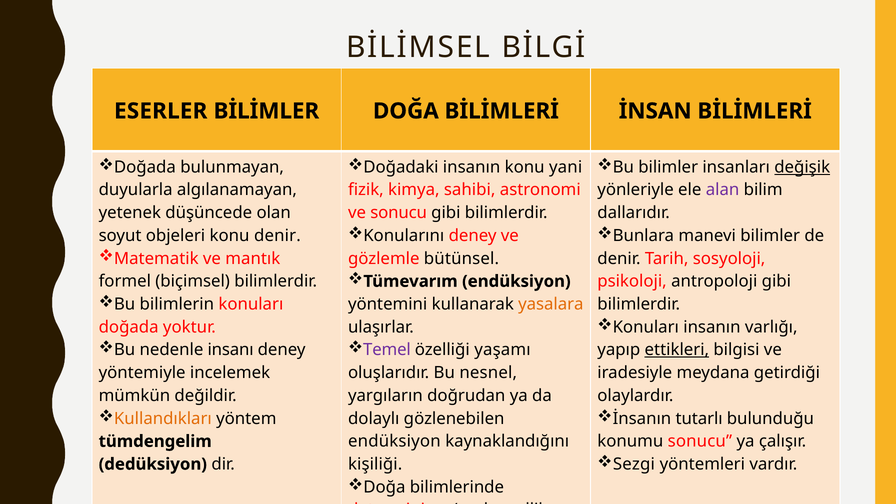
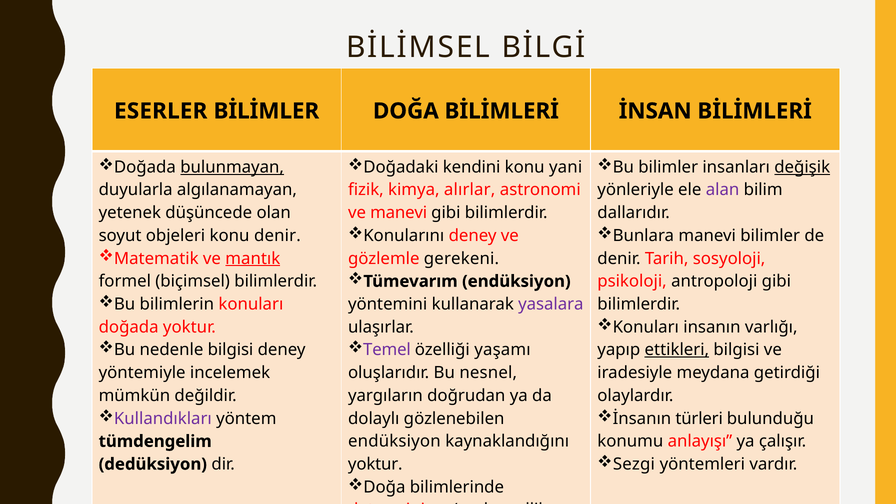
bulunmayan underline: none -> present (232, 167)
Doğadaki insanın: insanın -> kendini (472, 167)
sahibi: sahibi -> alırlar (470, 190)
ve sonucu: sonucu -> manevi (399, 213)
mantık underline: none -> present (253, 258)
bütünsel: bütünsel -> gerekeni (461, 258)
yasalara colour: orange -> purple (551, 304)
nedenle insanı: insanı -> bilgisi (231, 350)
Kullandıkları colour: orange -> purple (163, 418)
tutarlı: tutarlı -> türleri (699, 418)
konumu sonucu: sonucu -> anlayışı (700, 441)
kişiliği: kişiliği -> yoktur (375, 464)
